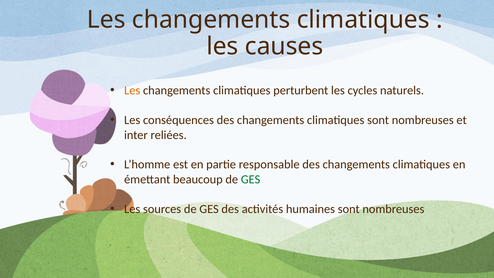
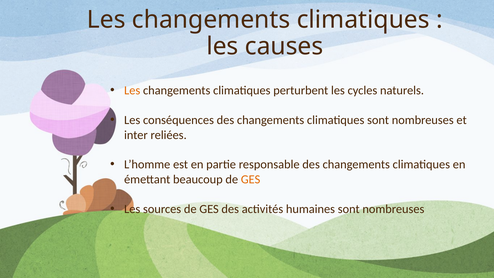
GES colour: green -> orange (251, 179)
